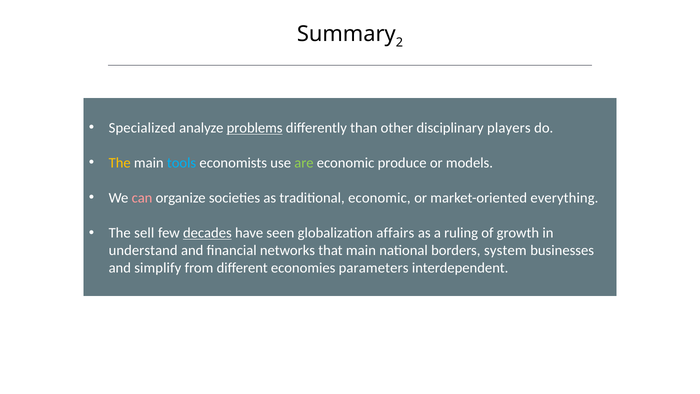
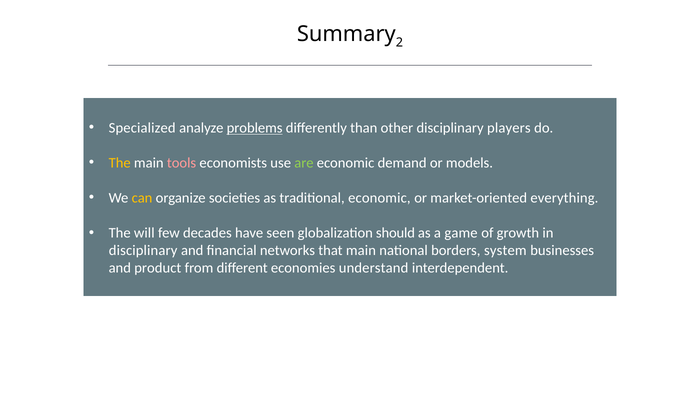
tools colour: light blue -> pink (182, 163)
produce: produce -> demand (402, 163)
can colour: pink -> yellow (142, 198)
sell: sell -> will (144, 233)
decades underline: present -> none (207, 233)
affairs: affairs -> should (395, 233)
ruling: ruling -> game (461, 233)
understand: understand -> disciplinary (143, 250)
simplify: simplify -> product (158, 268)
parameters: parameters -> understand (374, 268)
